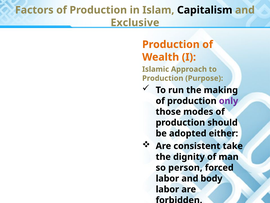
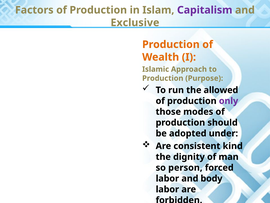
Capitalism colour: black -> purple (205, 10)
making: making -> allowed (221, 90)
either: either -> under (223, 133)
take: take -> kind (233, 146)
